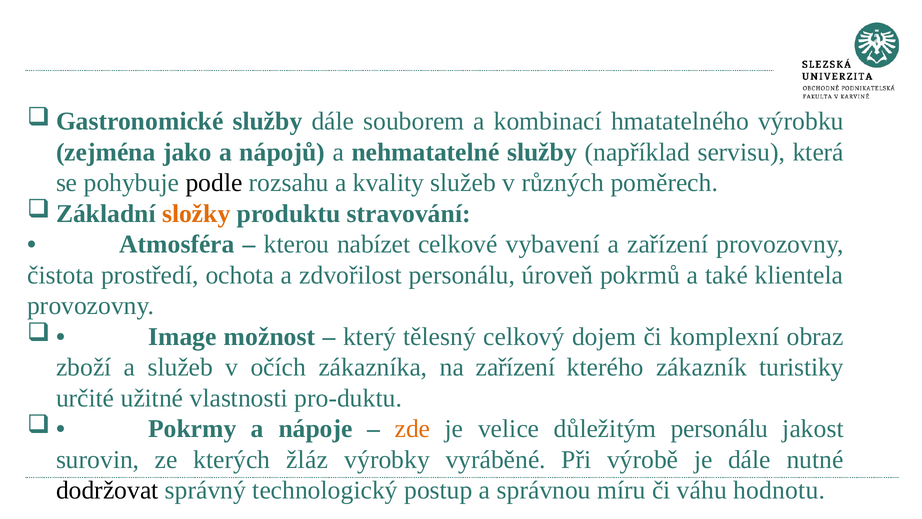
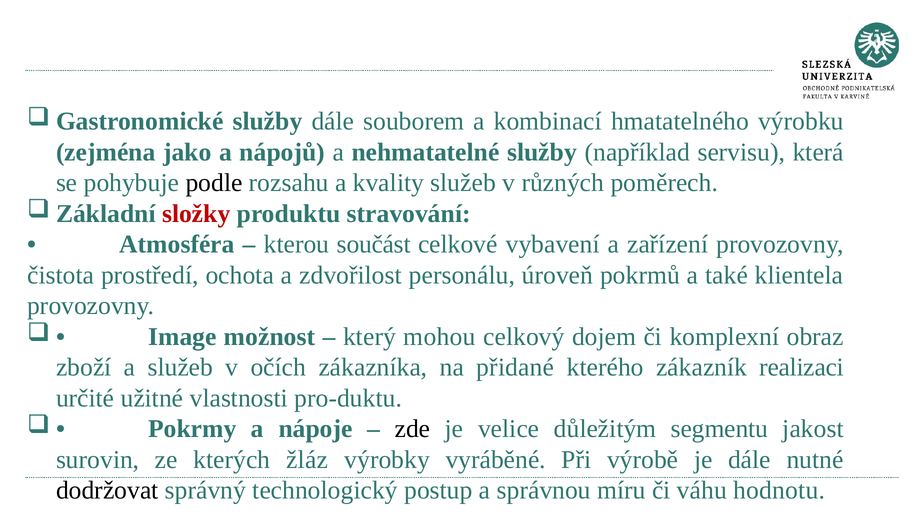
složky colour: orange -> red (196, 213)
nabízet: nabízet -> součást (374, 244)
tělesný: tělesný -> mohou (439, 336)
na zařízení: zařízení -> přidané (515, 367)
turistiky: turistiky -> realizaci (802, 367)
zde colour: orange -> black (413, 429)
důležitým personálu: personálu -> segmentu (719, 429)
